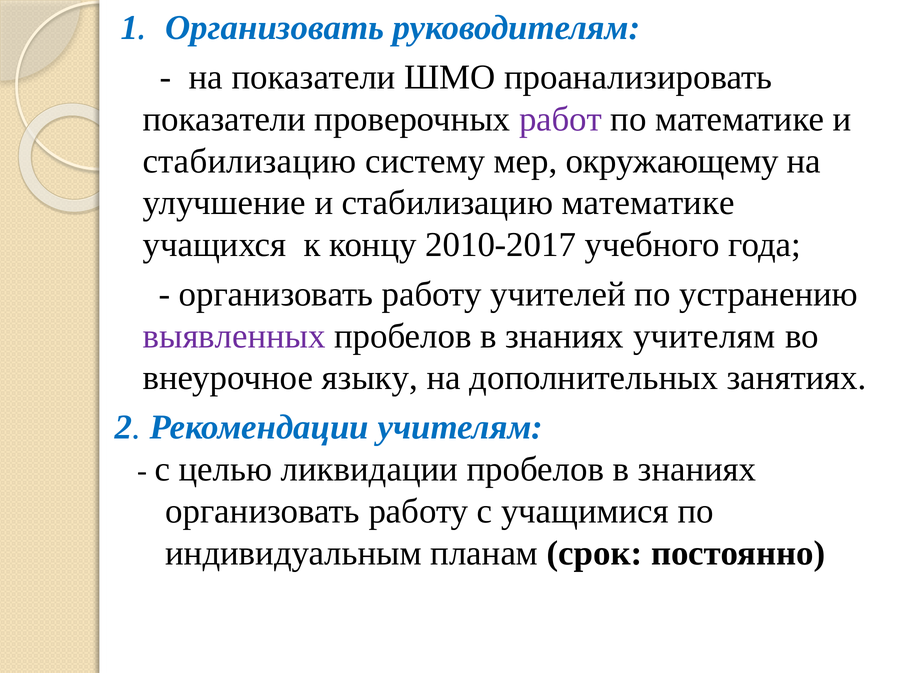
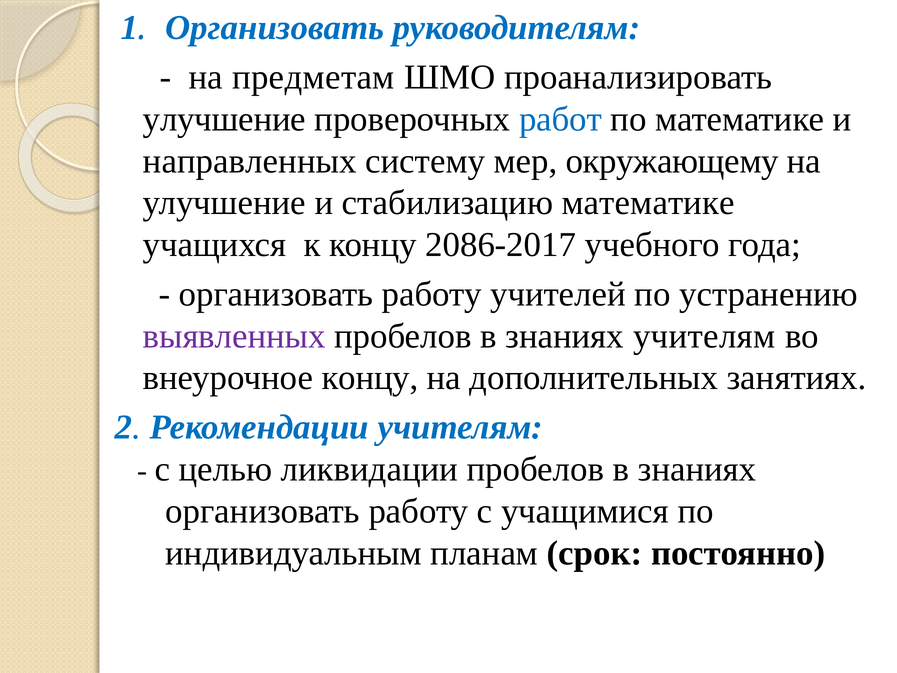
на показатели: показатели -> предметам (313, 77)
показатели: показатели -> улучшение (224, 119)
работ colour: purple -> blue (561, 119)
стабилизацию: стабилизацию -> направленных (250, 161)
2010-2017: 2010-2017 -> 2086-2017 (501, 245)
внеурочное языку: языку -> концу (370, 378)
